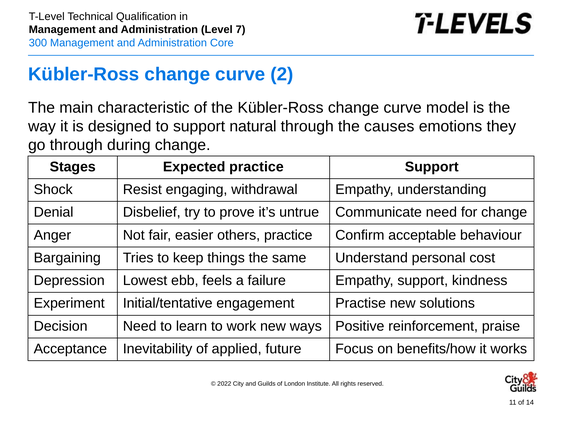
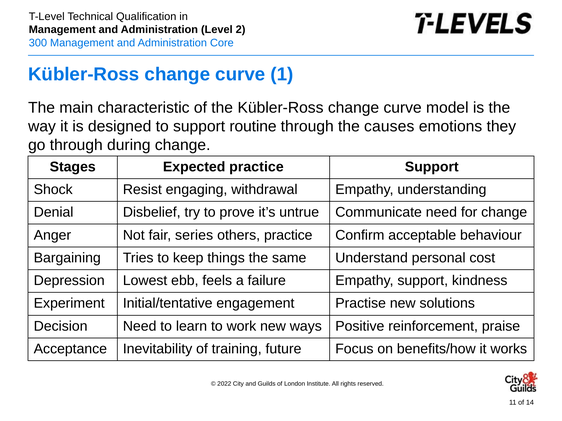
7: 7 -> 2 (241, 30)
2: 2 -> 1 (282, 75)
natural: natural -> routine (253, 126)
easier: easier -> series (194, 235)
applied: applied -> training (237, 349)
